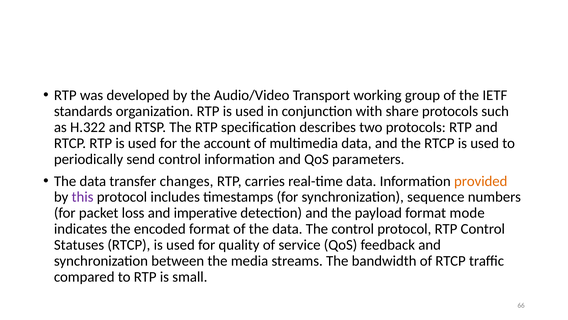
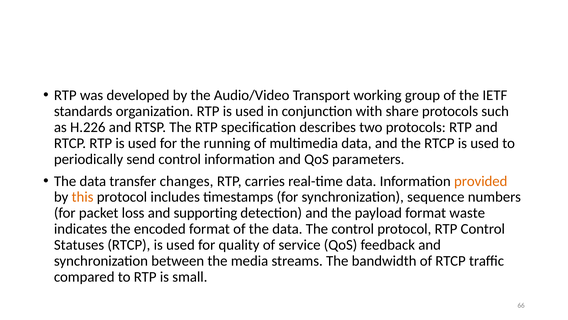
H.322: H.322 -> H.226 (88, 127)
account: account -> running (227, 143)
this colour: purple -> orange (83, 197)
imperative: imperative -> supporting (205, 213)
mode: mode -> waste (467, 213)
